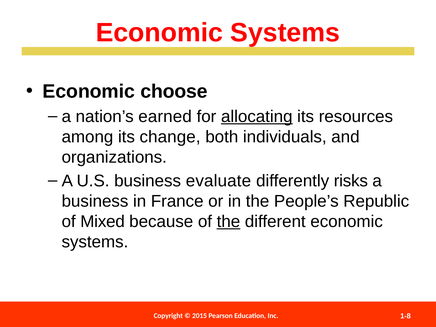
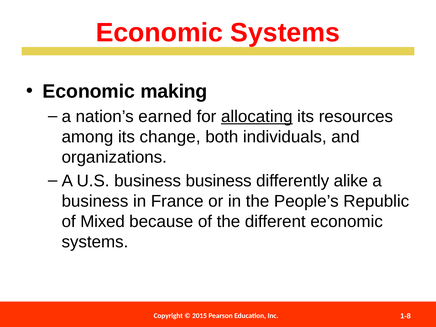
choose: choose -> making (174, 91)
business evaluate: evaluate -> business (219, 181)
risks: risks -> alike (351, 181)
the underline: present -> none (228, 222)
